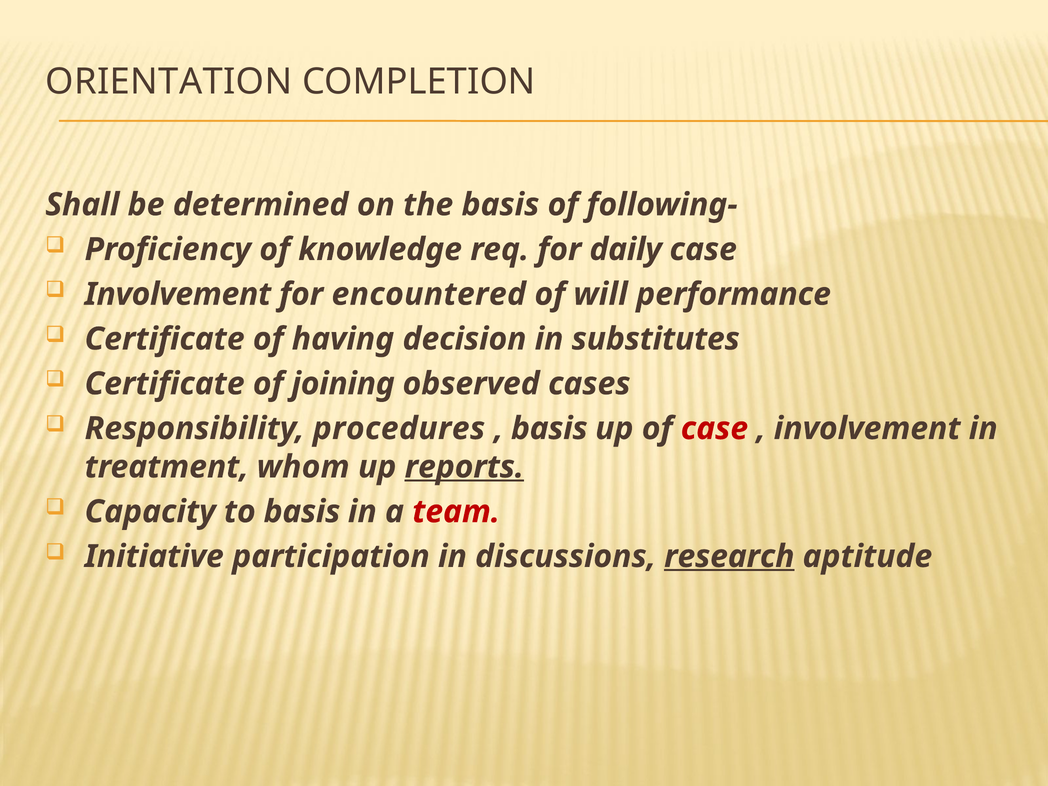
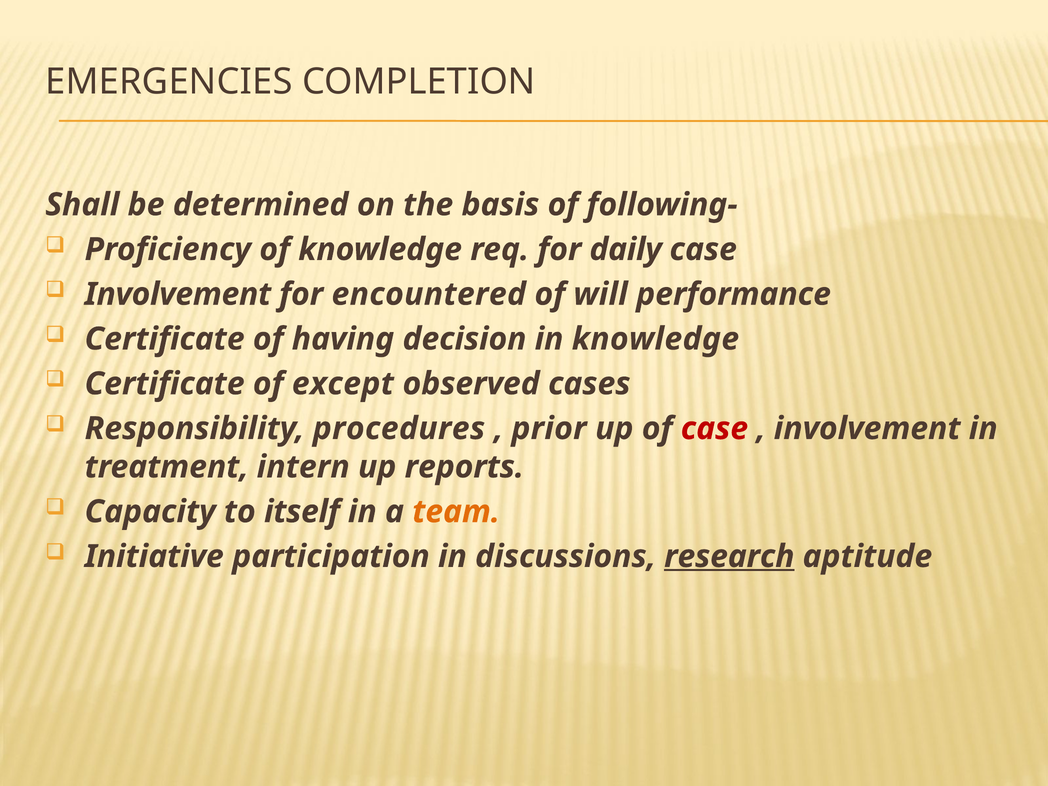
ORIENTATION: ORIENTATION -> EMERGENCIES (169, 82)
in substitutes: substitutes -> knowledge (655, 339)
joining: joining -> except (343, 384)
basis: basis -> prior (549, 429)
whom: whom -> intern (303, 467)
reports underline: present -> none (464, 467)
to basis: basis -> itself (302, 512)
team colour: red -> orange (456, 512)
